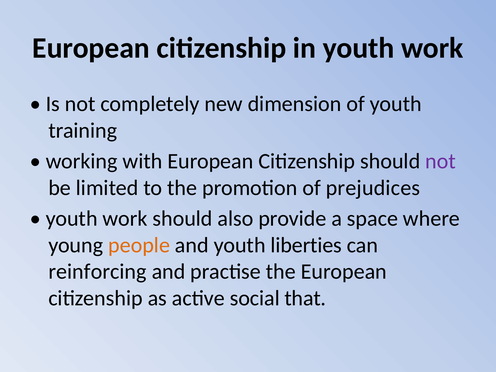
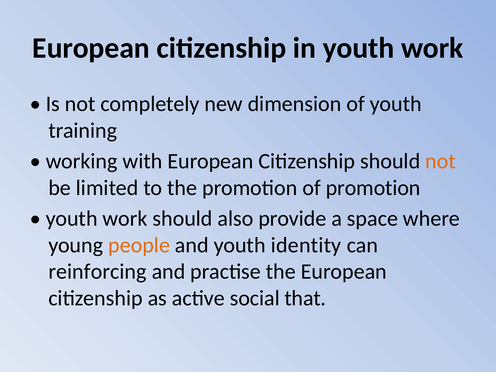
not colour: purple -> orange (441, 161)
of prejudices: prejudices -> promotion (373, 188)
liberties: liberties -> identity (306, 245)
